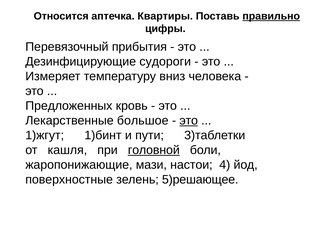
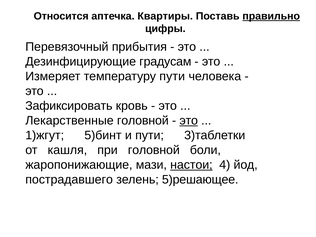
судороги: судороги -> градусам (165, 62)
температуру вниз: вниз -> пути (172, 76)
Предложенных: Предложенных -> Зафиксировать (69, 106)
Лекарственные большое: большое -> головной (143, 121)
1)бинт: 1)бинт -> 5)бинт (103, 135)
головной underline: present -> none (154, 150)
настои underline: none -> present (191, 165)
поверхностные: поверхностные -> пострадавшего (69, 180)
